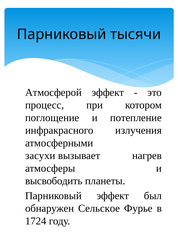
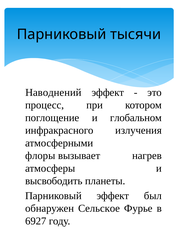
Атмосферой: Атмосферой -> Наводнений (53, 93)
потепление: потепление -> глобальном (136, 118)
засухи: засухи -> флоры (40, 156)
1724: 1724 -> 6927 (36, 221)
